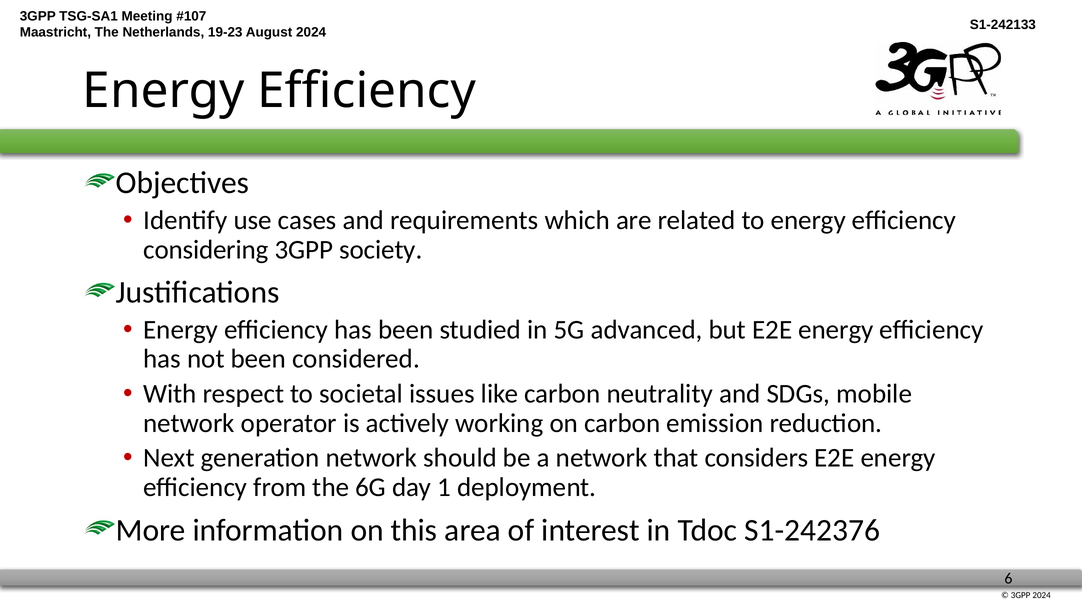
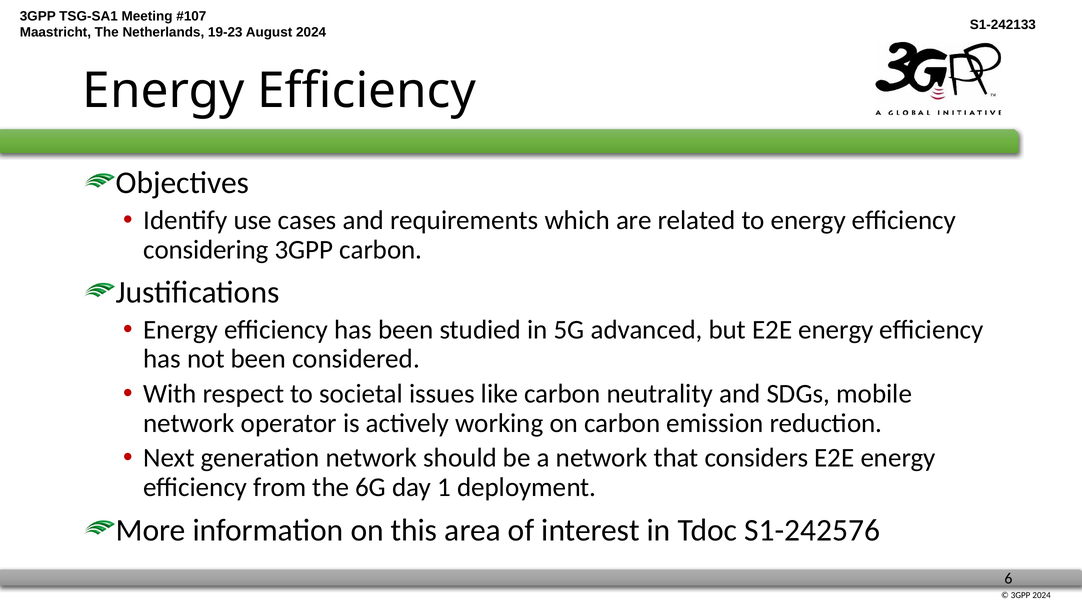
3GPP society: society -> carbon (381, 249)
S1-242376: S1-242376 -> S1-242576 (812, 530)
